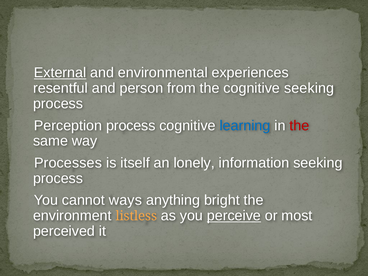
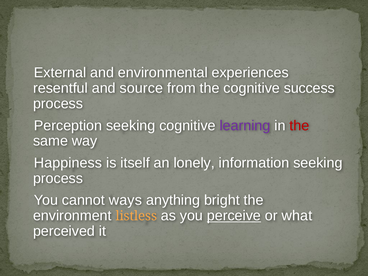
External underline: present -> none (60, 73)
person: person -> source (141, 88)
cognitive seeking: seeking -> success (309, 88)
Perception process: process -> seeking (131, 126)
learning colour: blue -> purple (245, 126)
Processes: Processes -> Happiness (68, 163)
most: most -> what (297, 216)
